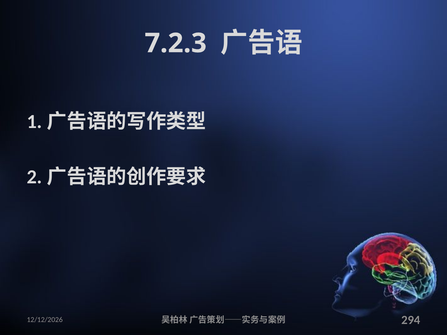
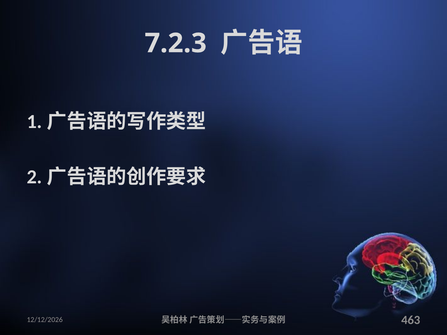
294: 294 -> 463 (411, 320)
